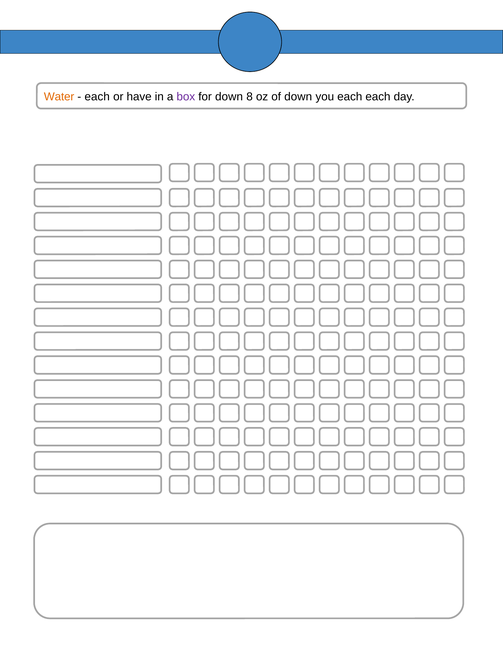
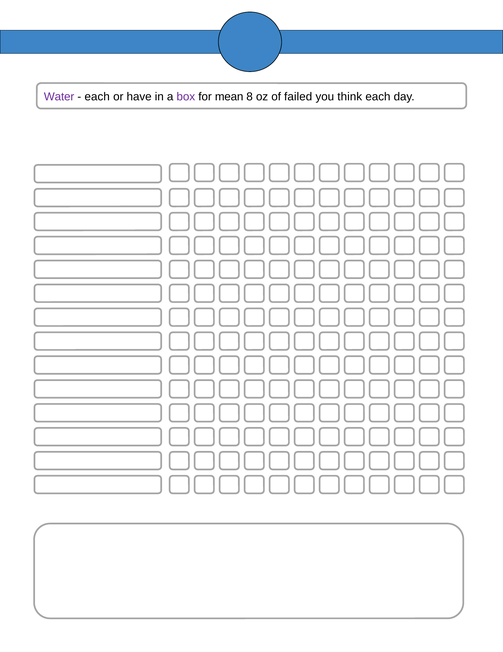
Water colour: orange -> purple (59, 96)
for down: down -> mean (229, 96)
of down: down -> failed (298, 96)
you each: each -> think (350, 96)
